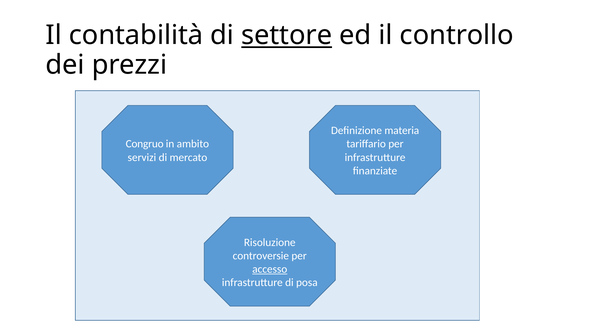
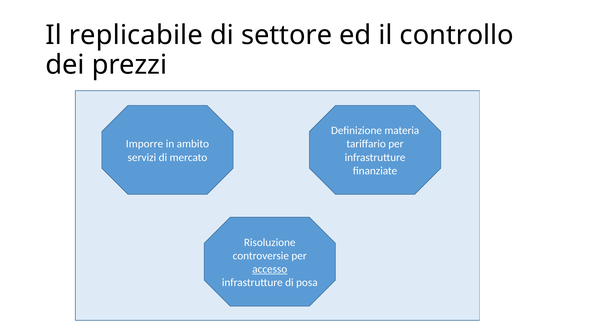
contabilità: contabilità -> replicabile (136, 35)
settore underline: present -> none (287, 35)
Congruo: Congruo -> Imporre (145, 144)
